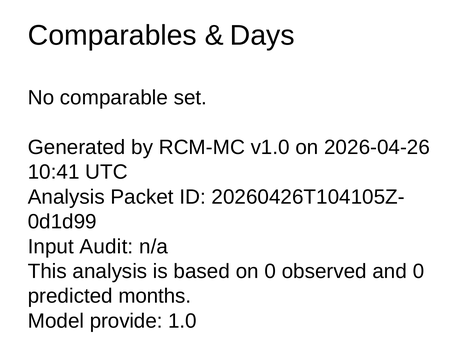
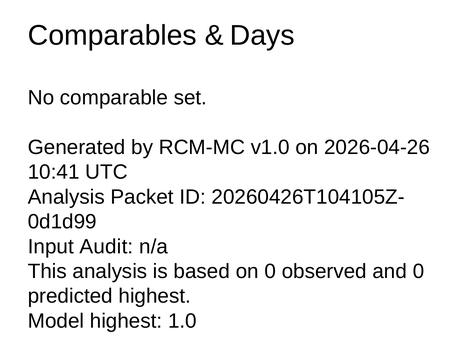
predicted months: months -> highest (155, 296)
Model provide: provide -> highest (126, 321)
